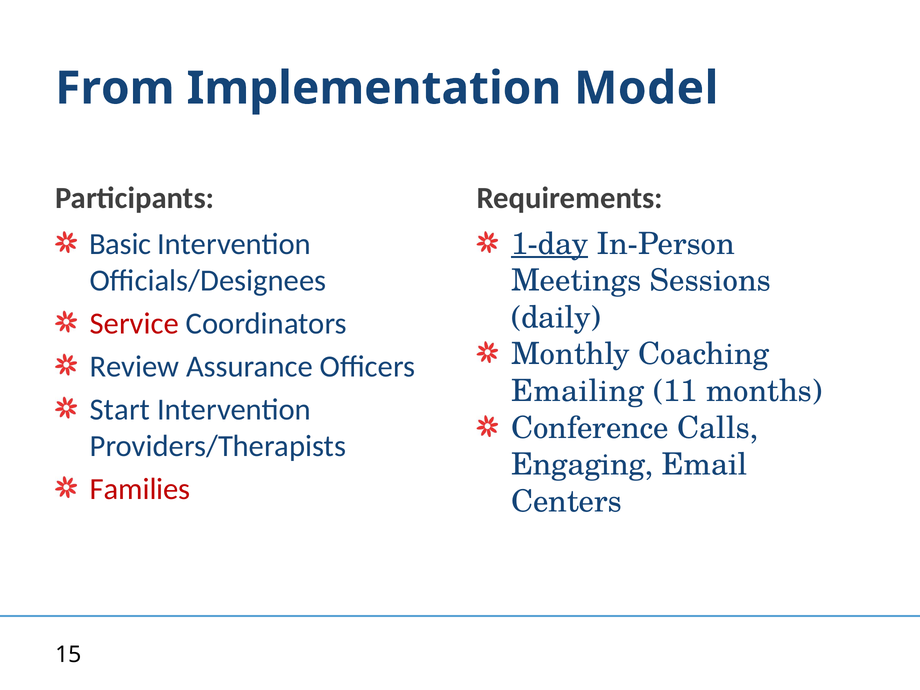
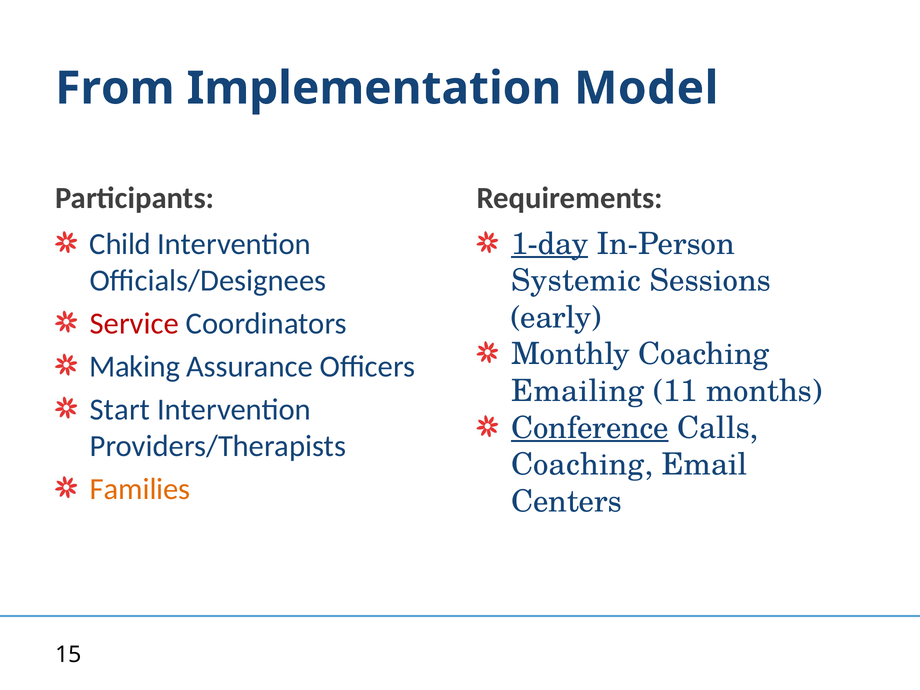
Basic: Basic -> Child (120, 244)
Meetings: Meetings -> Systemic (576, 281)
daily: daily -> early (556, 318)
Review: Review -> Making (135, 367)
Conference underline: none -> present (590, 428)
Engaging: Engaging -> Coaching (582, 465)
Families colour: red -> orange (140, 489)
